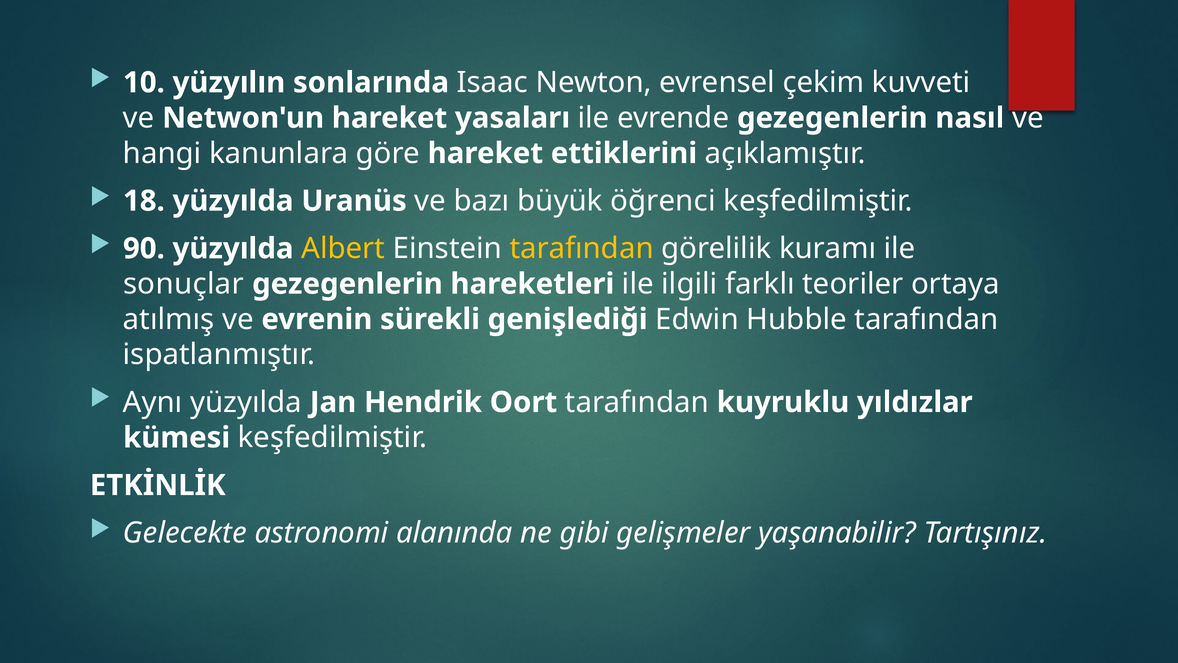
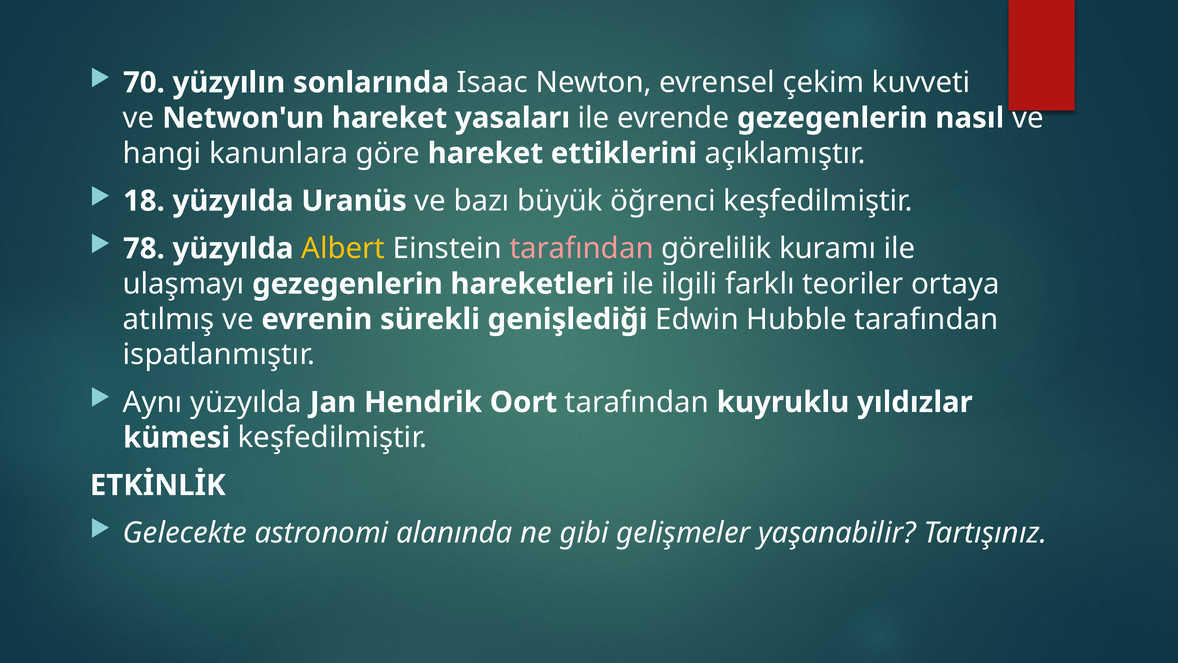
10: 10 -> 70 (144, 83)
90: 90 -> 78 (144, 248)
tarafından colour: yellow -> pink (582, 248)
sonuçlar: sonuçlar -> ulaşmayı (184, 284)
